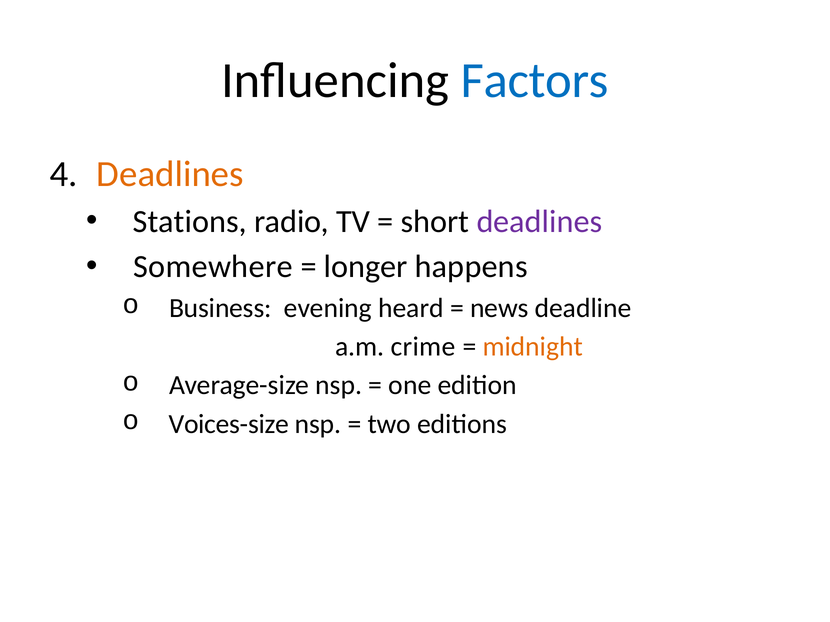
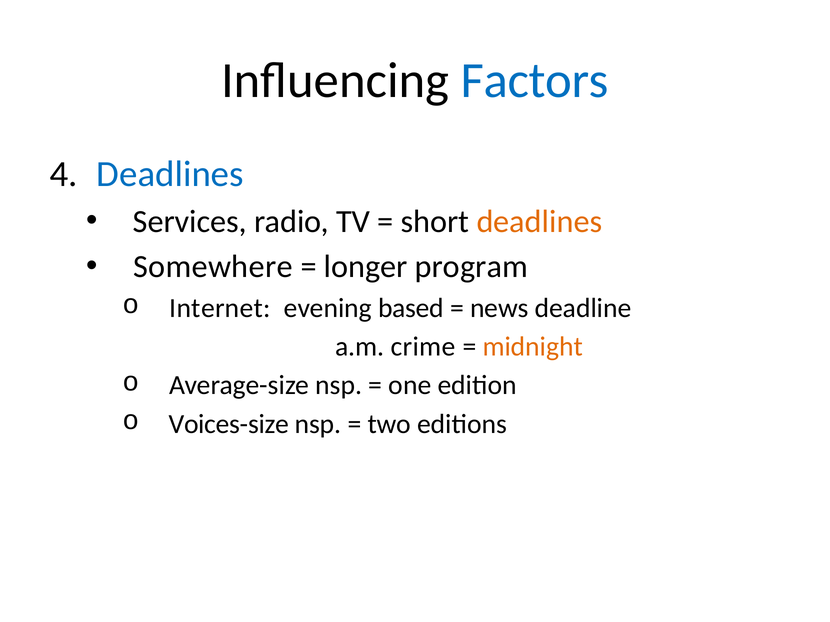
Deadlines colour: orange -> blue (170, 174)
Stations: Stations -> Services (190, 222)
deadlines colour: purple -> orange (539, 222)
happens: happens -> program (471, 267)
Business: Business -> Internet (220, 308)
heard: heard -> based (411, 308)
